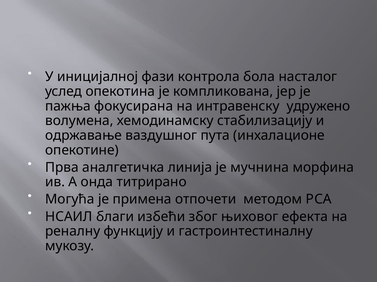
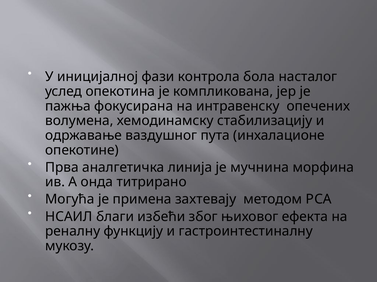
удружено: удружено -> опечених (318, 106)
отпочети: отпочети -> захтевају (206, 200)
